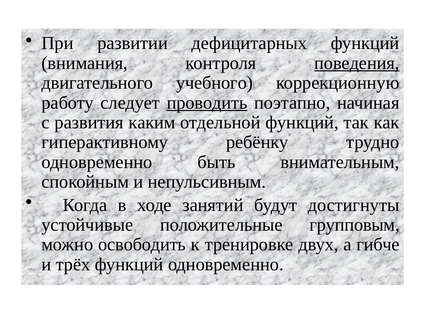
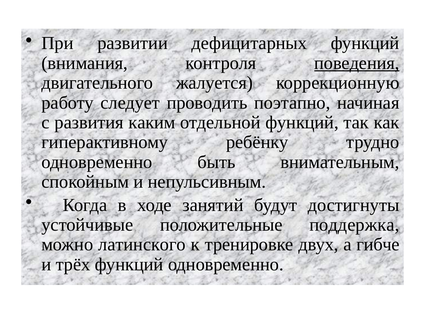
учебного: учебного -> жалуется (215, 83)
проводить underline: present -> none (207, 103)
групповым: групповым -> поддержка (354, 225)
освободить: освободить -> латинского (142, 244)
